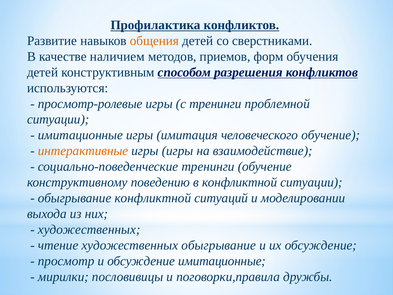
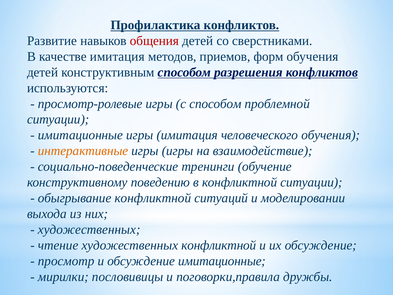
общения colour: orange -> red (154, 41)
качестве наличием: наличием -> имитация (117, 56)
с тренинги: тренинги -> способом (215, 104)
человеческого обучение: обучение -> обучения (331, 135)
художественных обыгрывание: обыгрывание -> конфликтной (219, 245)
